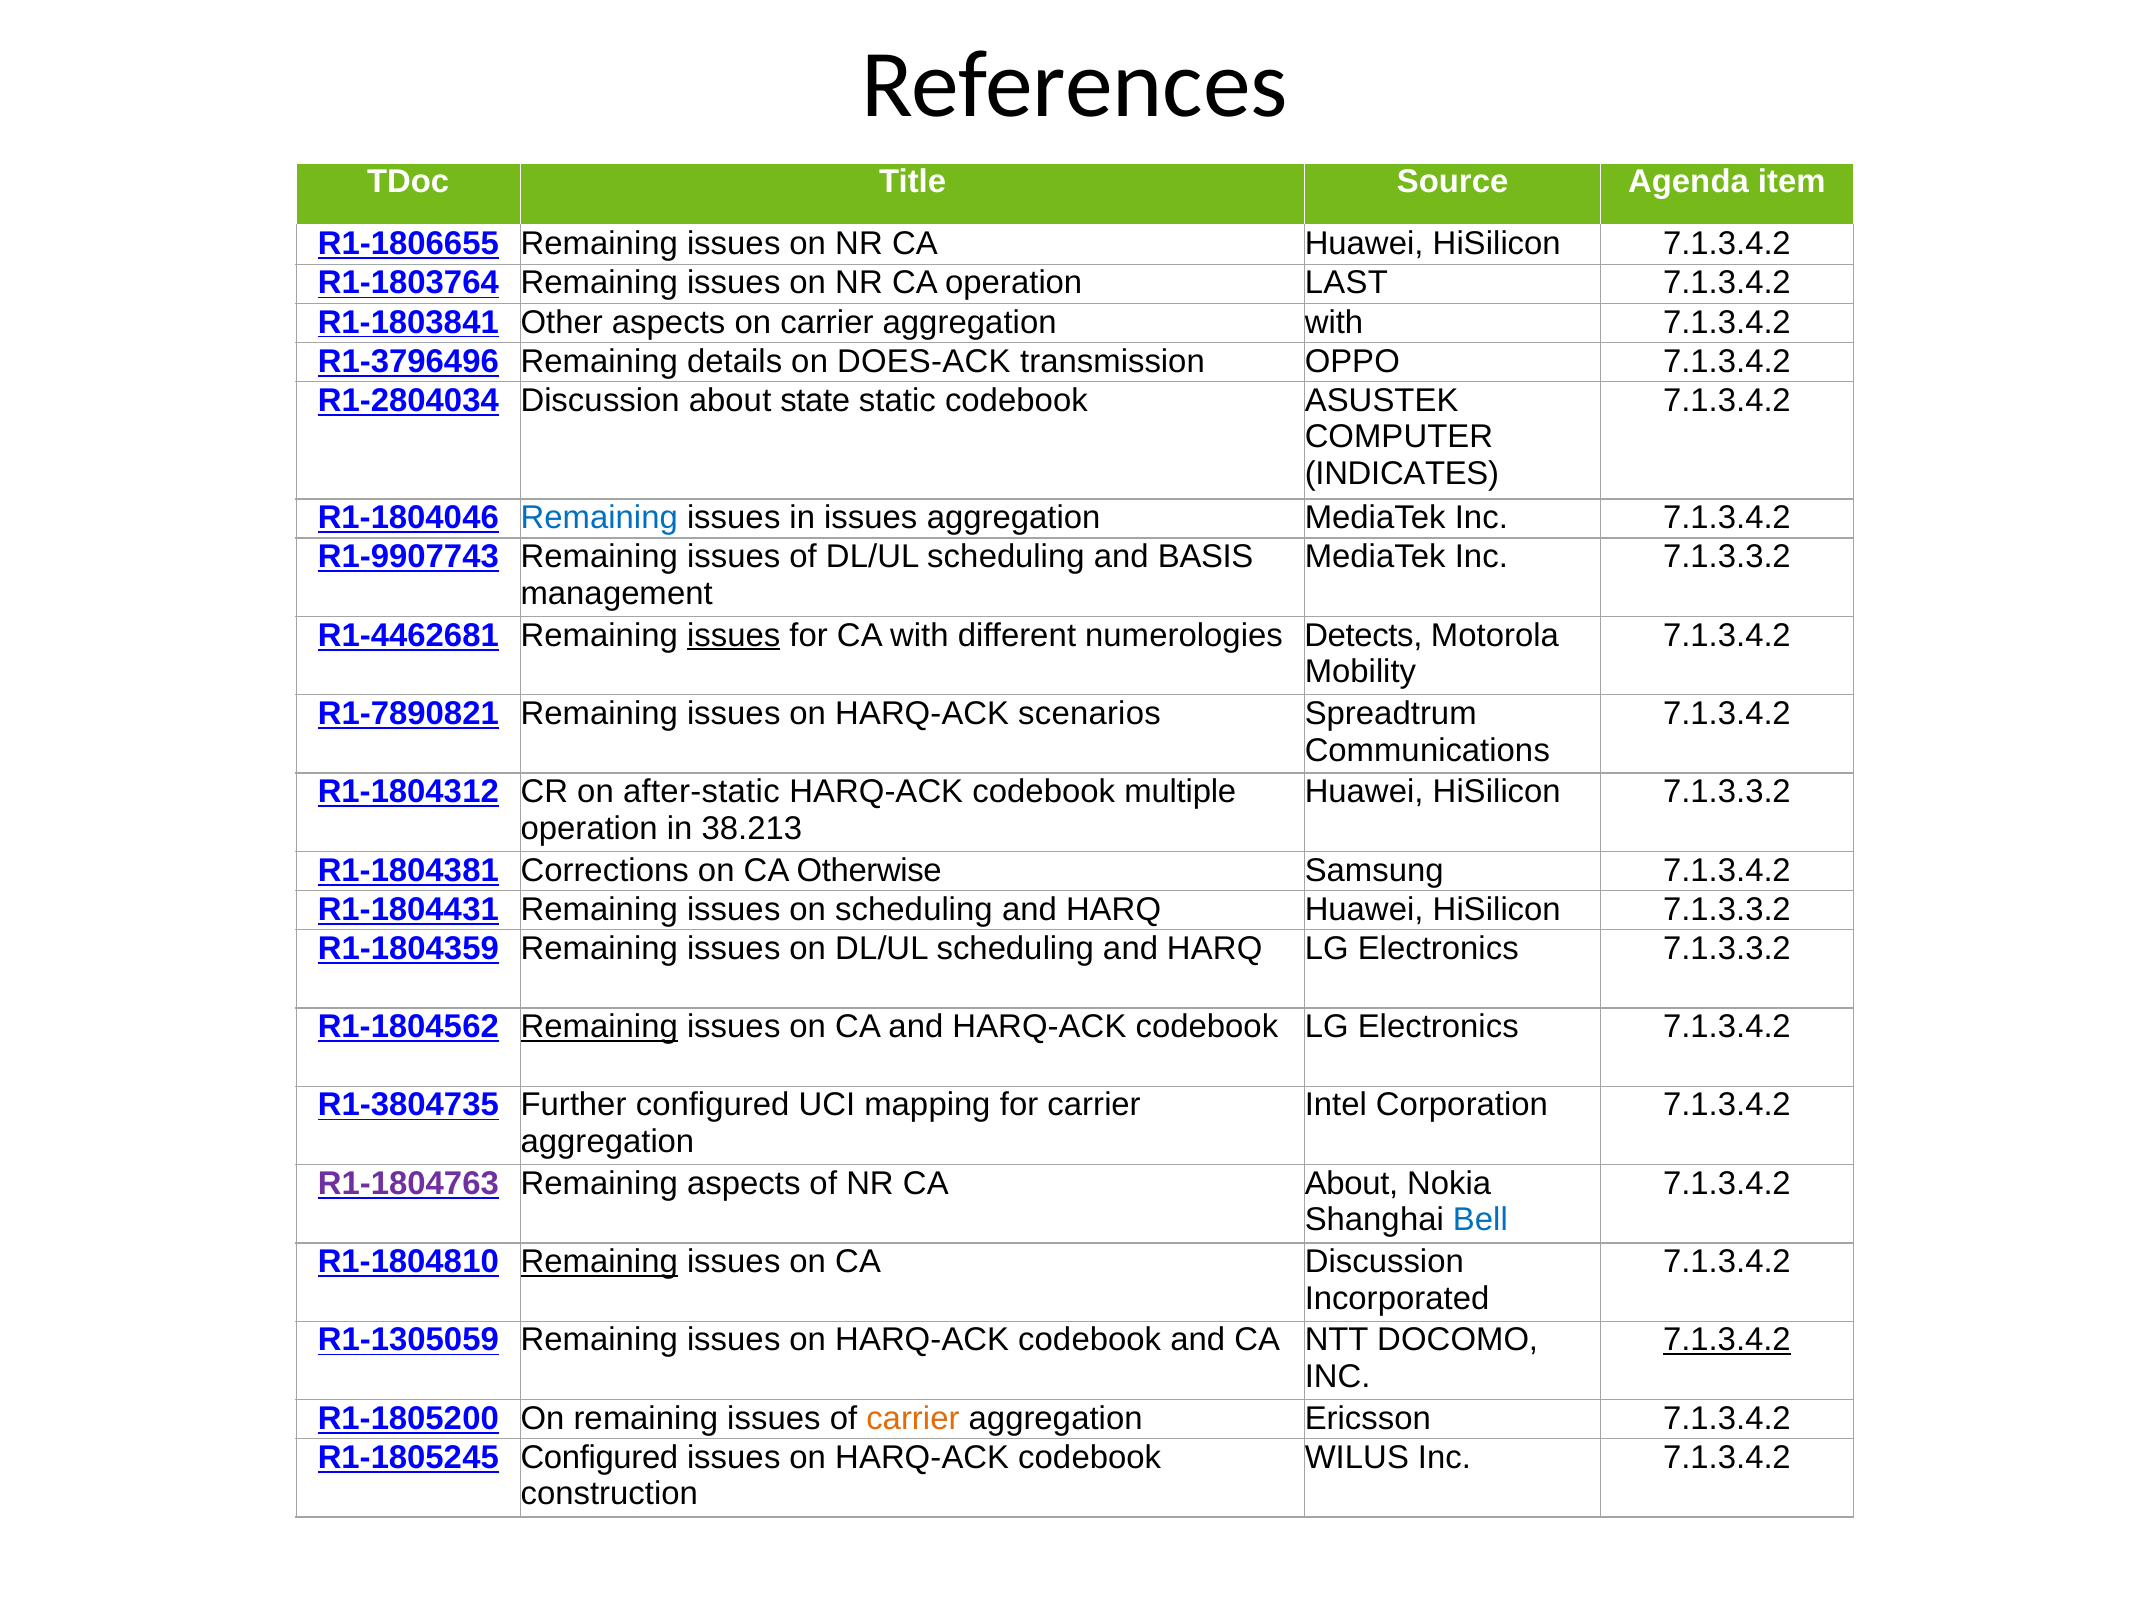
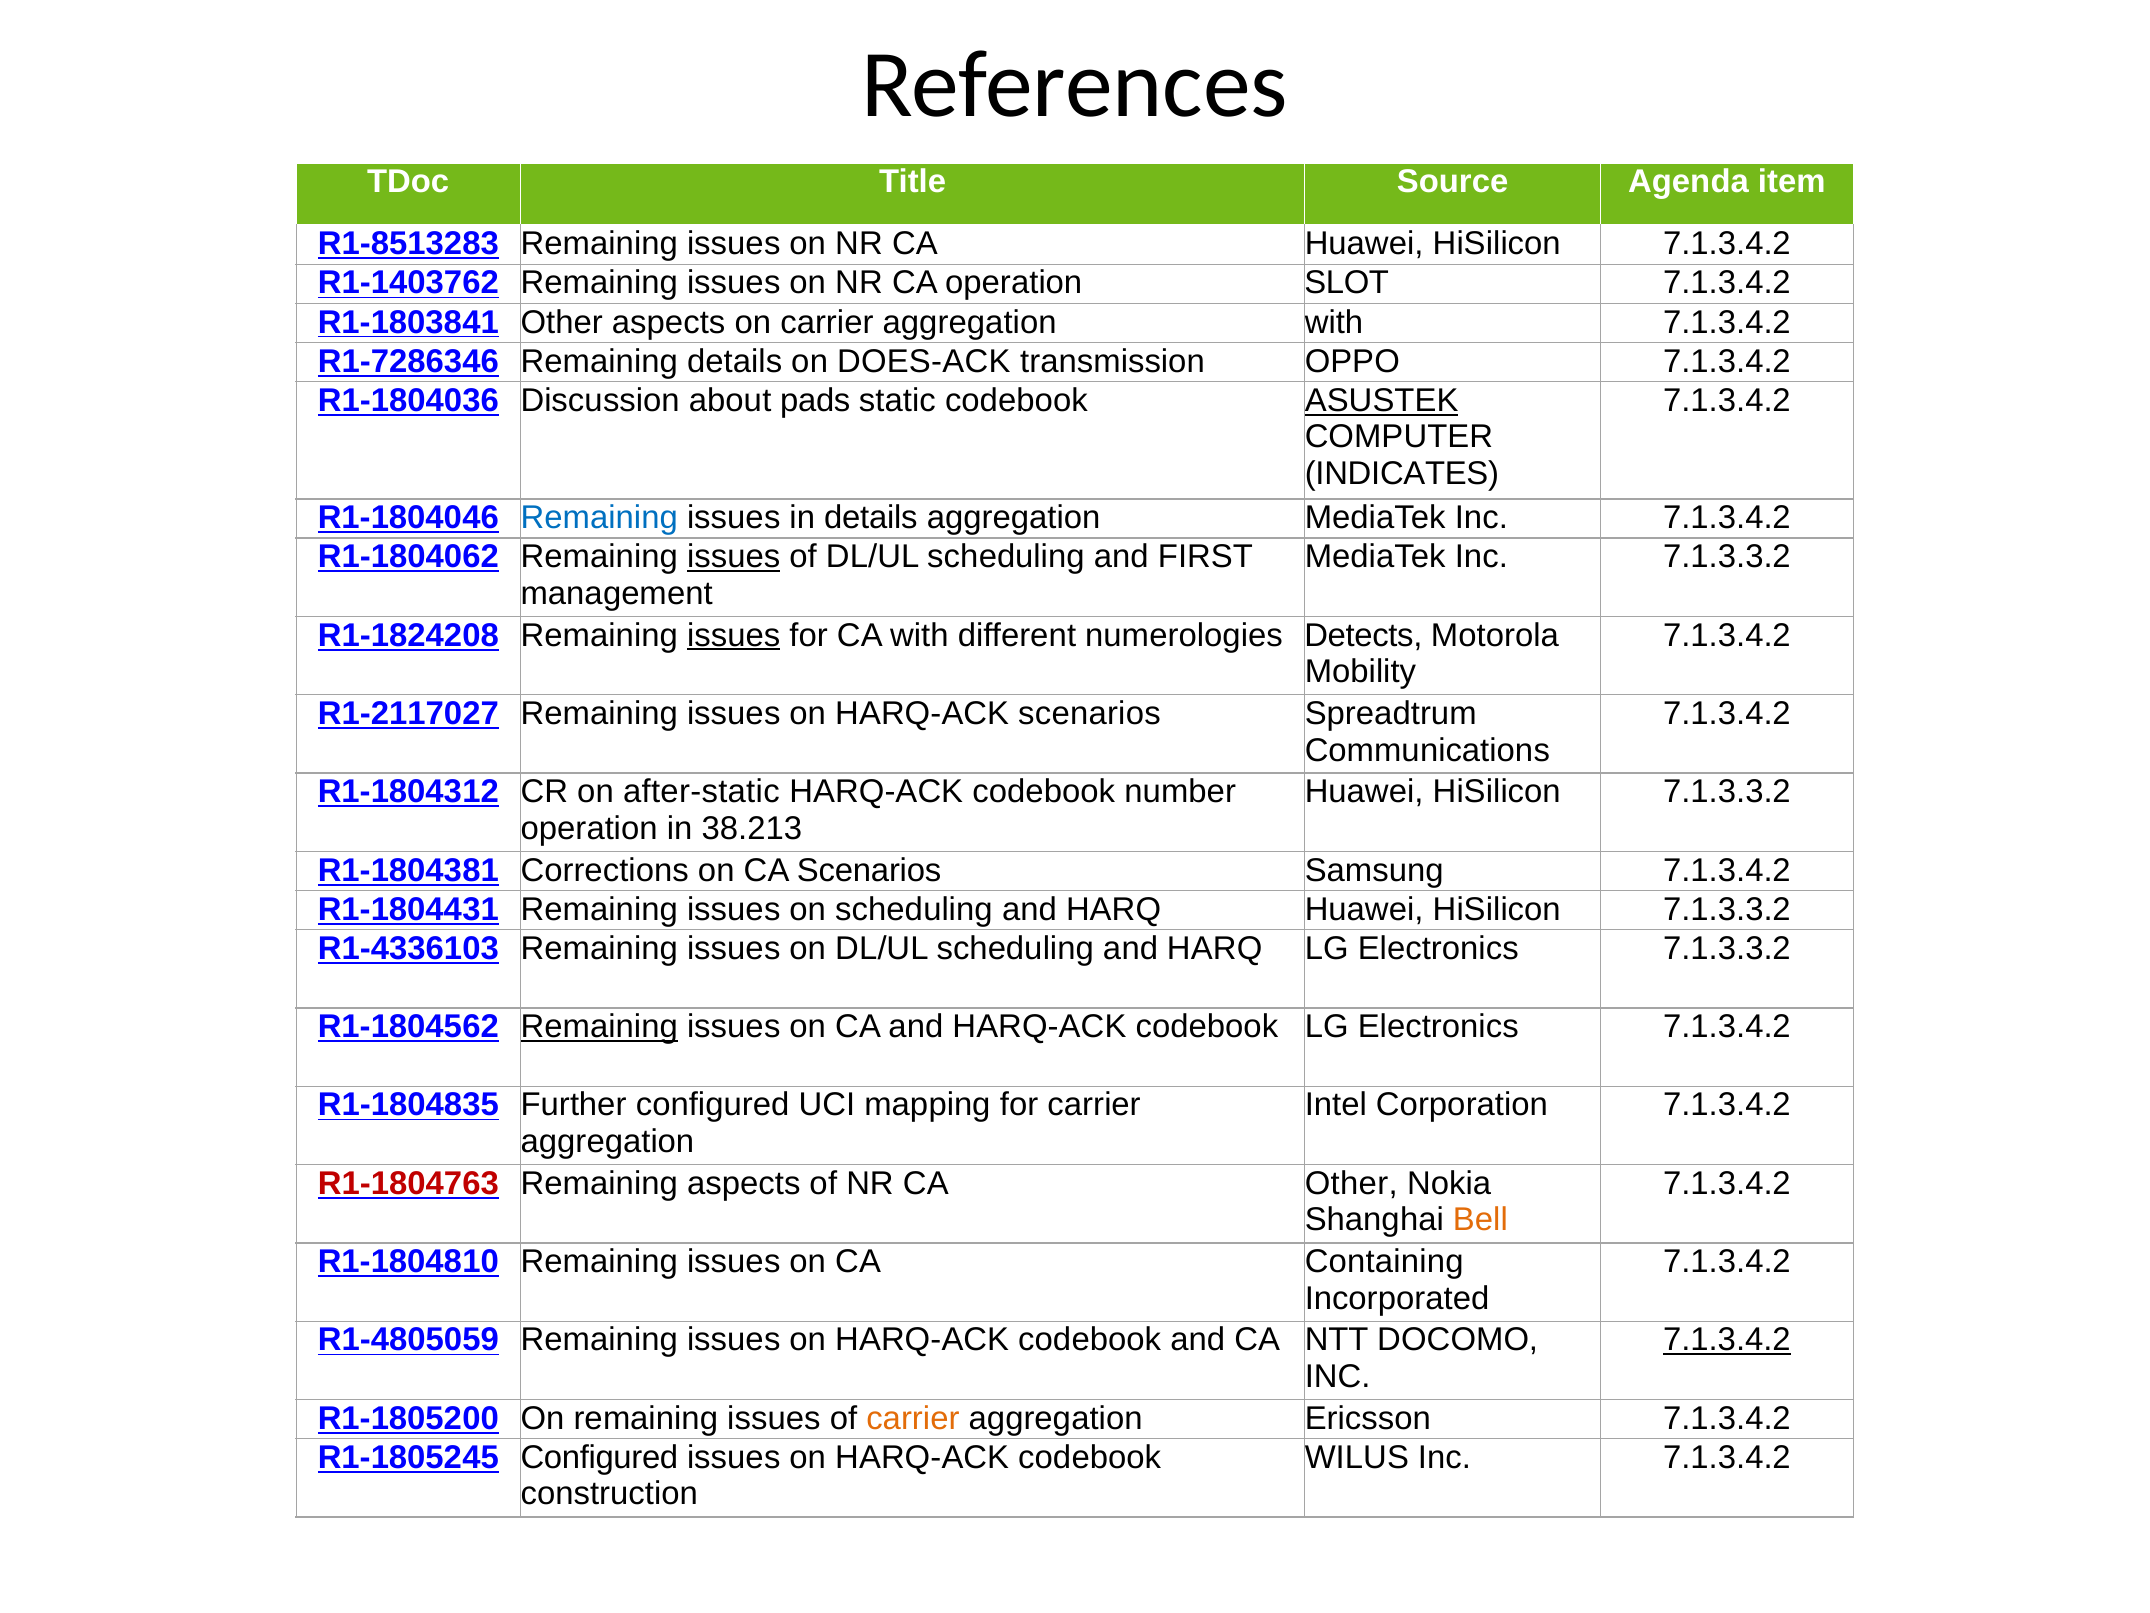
R1-1806655: R1-1806655 -> R1-8513283 (408, 244)
R1-1803764: R1-1803764 -> R1-1403762 (408, 283)
LAST: LAST -> SLOT (1347, 283)
R1-3796496: R1-3796496 -> R1-7286346 (408, 361)
R1-2804034: R1-2804034 -> R1-1804036 (408, 400)
state: state -> pads (815, 400)
ASUSTEK underline: none -> present (1382, 400)
in issues: issues -> details (871, 518)
R1-9907743: R1-9907743 -> R1-1804062 (408, 557)
issues underline: none -> present (734, 557)
BASIS: BASIS -> FIRST (1205, 557)
R1-4462681: R1-4462681 -> R1-1824208 (408, 635)
R1-7890821: R1-7890821 -> R1-2117027 (408, 713)
multiple: multiple -> number (1180, 792)
CA Otherwise: Otherwise -> Scenarios (869, 870)
R1-1804359: R1-1804359 -> R1-4336103 (408, 948)
R1-3804735: R1-3804735 -> R1-1804835 (408, 1105)
R1-1804763 colour: purple -> red (408, 1183)
CA About: About -> Other (1351, 1183)
Bell colour: blue -> orange (1480, 1220)
Remaining underline: present -> none (599, 1261)
CA Discussion: Discussion -> Containing (1384, 1261)
R1-1305059: R1-1305059 -> R1-4805059 (408, 1340)
